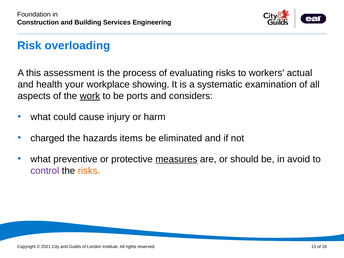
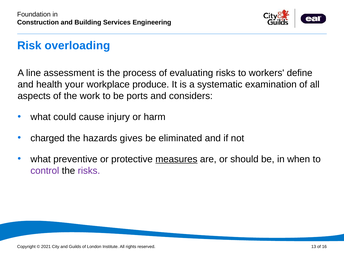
this: this -> line (34, 73)
actual: actual -> define (300, 73)
showing: showing -> produce (151, 85)
work underline: present -> none (90, 96)
items: items -> gives (131, 138)
avoid: avoid -> when (299, 159)
risks colour: orange -> purple (89, 171)
